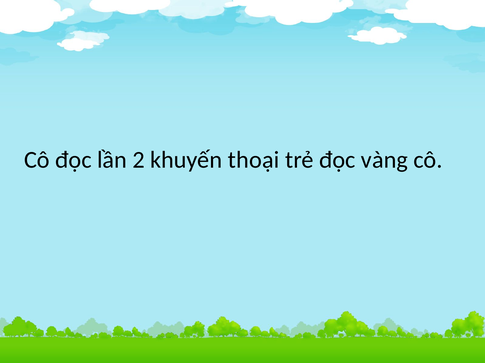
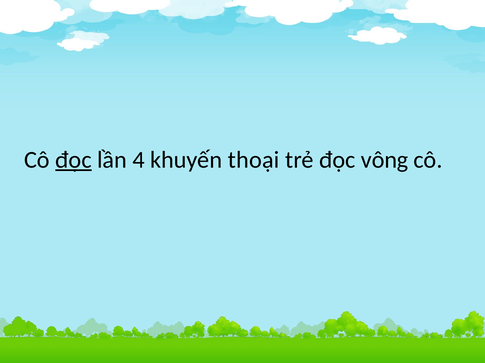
đọc underline: none -> present (73, 160)
2: 2 -> 4 (139, 160)
vàng: vàng -> vông (385, 160)
